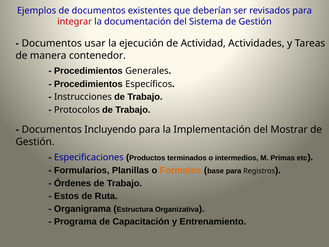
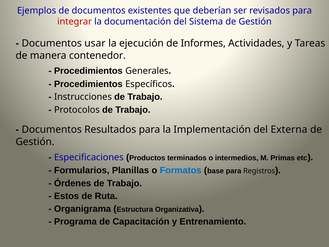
Actividad: Actividad -> Informes (203, 43)
Incluyendo: Incluyendo -> Resultados (110, 129)
Mostrar: Mostrar -> Externa (289, 129)
Formatos colour: orange -> blue (181, 170)
